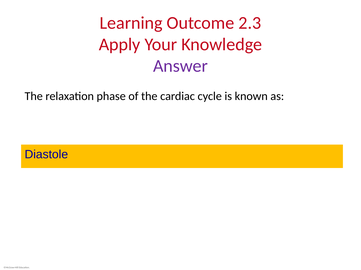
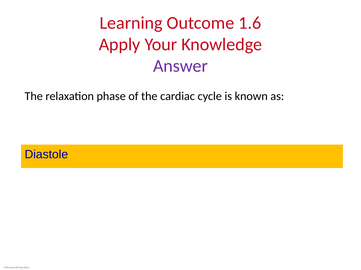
2.3: 2.3 -> 1.6 (250, 23)
